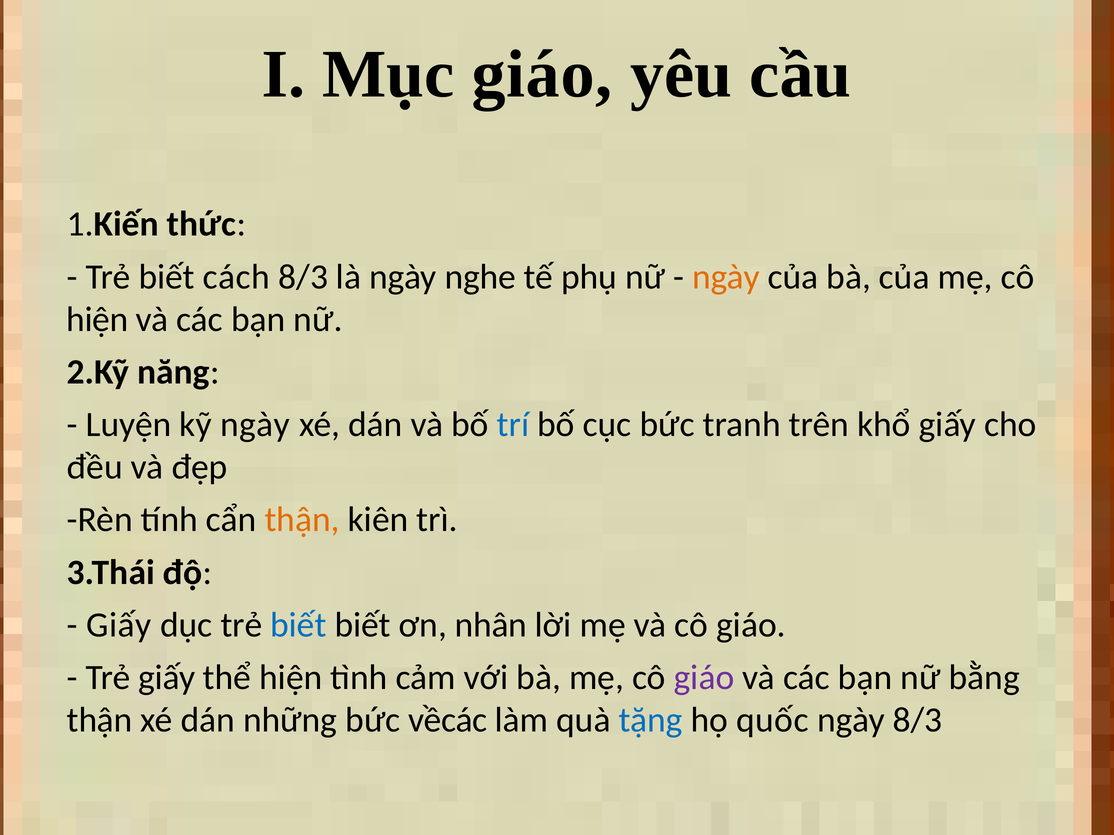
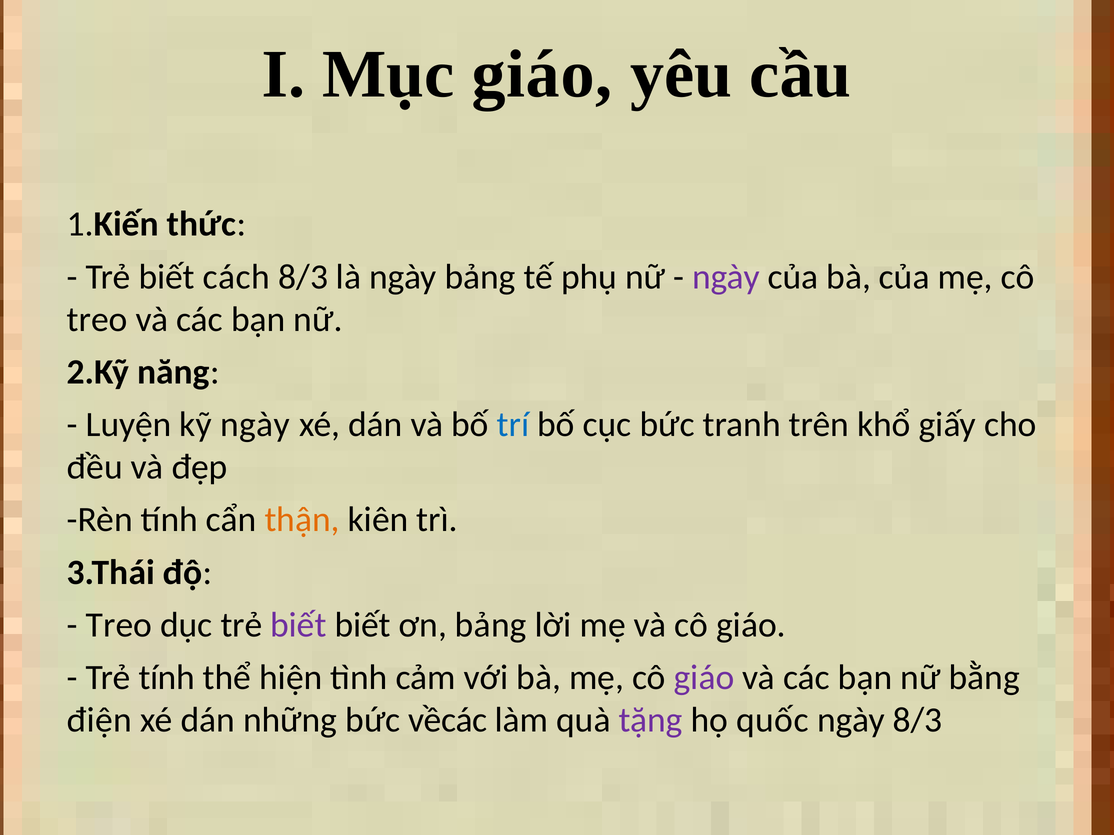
ngày nghe: nghe -> bảng (480, 277)
ngày colour: orange -> purple (726, 277)
hiện: hiện -> treo (97, 320)
Giấy: Giấy -> Treo (119, 625)
biết colour: blue -> purple (298, 625)
ơn nhân: nhân -> bảng (491, 625)
Trẻ giấy: giấy -> tính (167, 678)
thận: thận -> điện (99, 720)
tặng colour: blue -> purple (651, 720)
